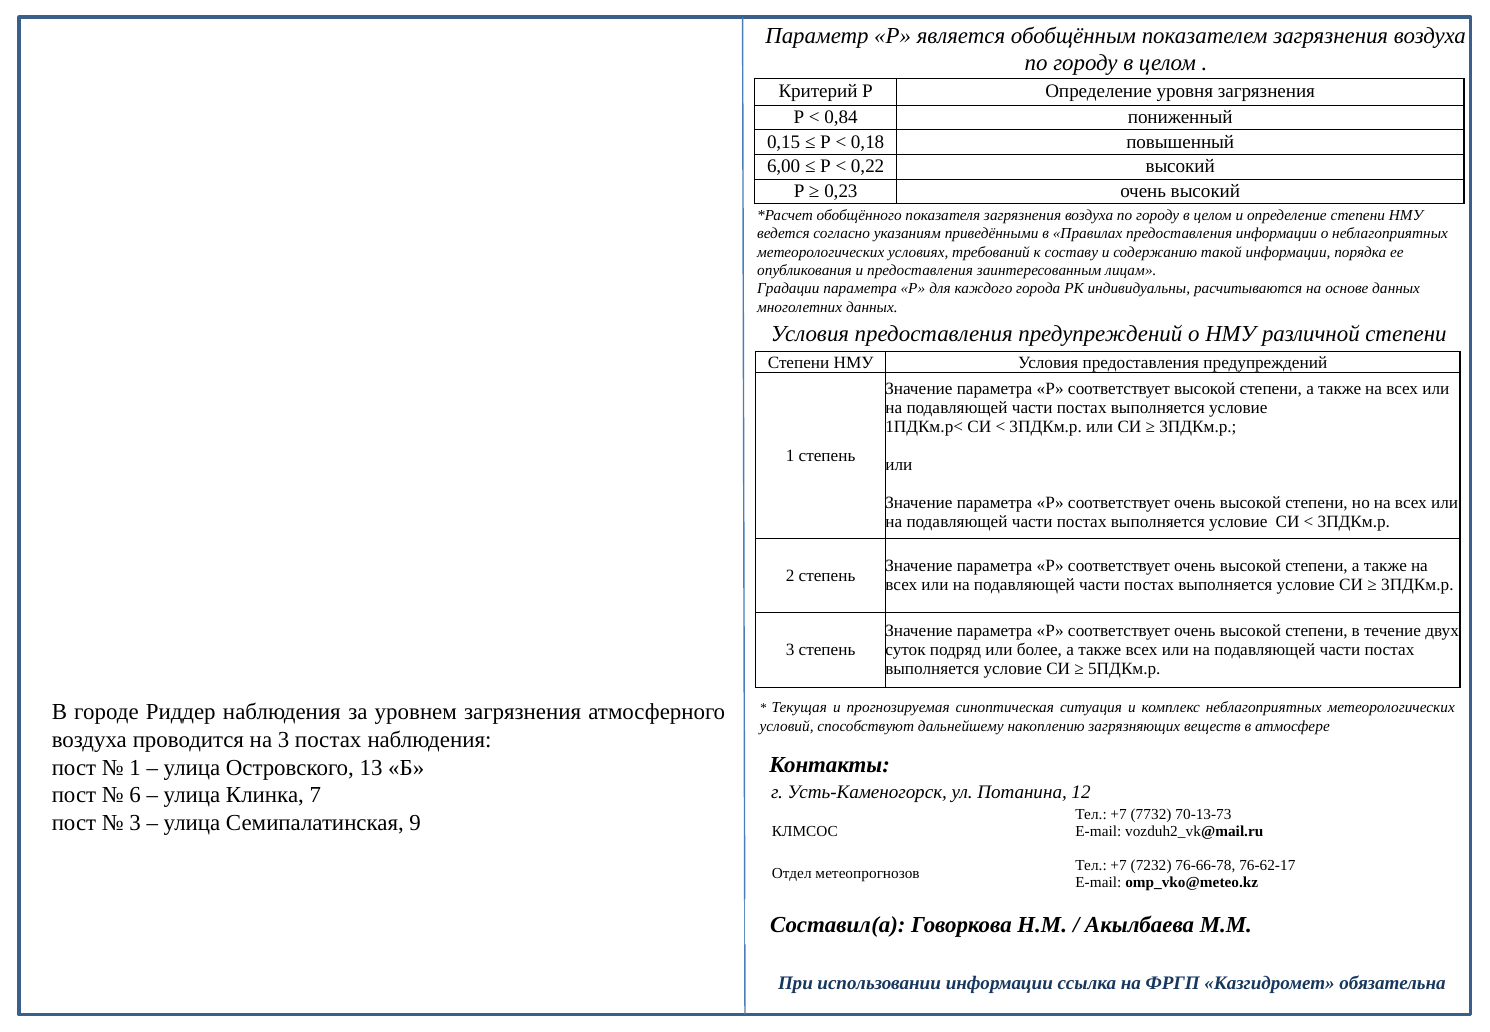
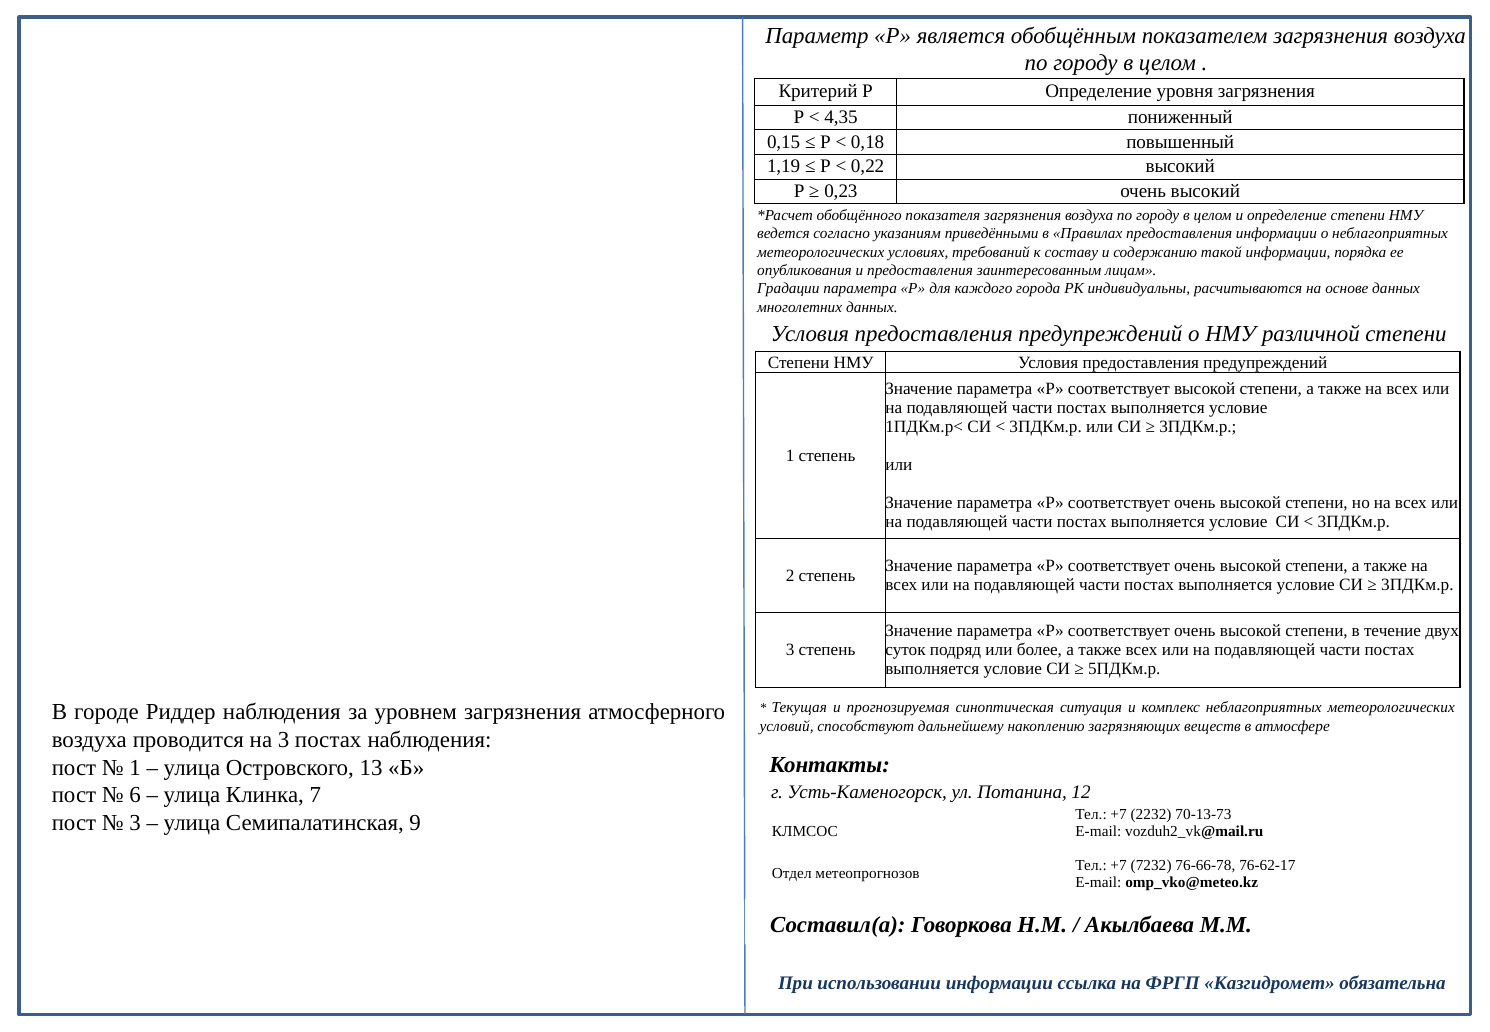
0,84: 0,84 -> 4,35 (841, 117)
6,00: 6,00 -> 1,19 (784, 166)
7732: 7732 -> 2232 (1151, 815)
